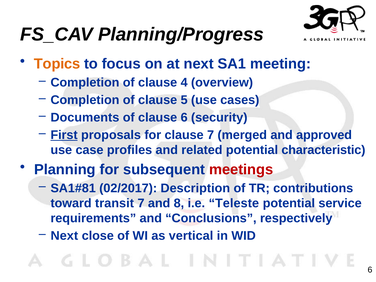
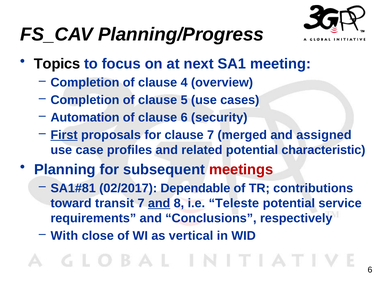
Topics colour: orange -> black (57, 64)
Documents: Documents -> Automation (85, 118)
approved: approved -> assigned (324, 135)
Description: Description -> Dependable (195, 188)
and underline: none -> present (159, 203)
Next: Next -> With (64, 236)
